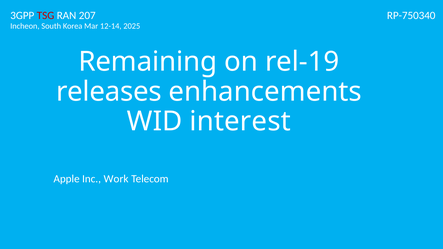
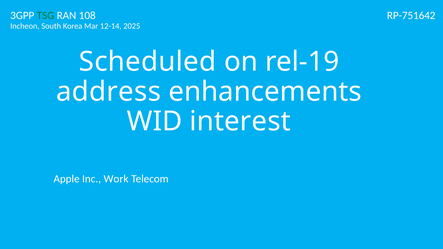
TSG colour: red -> green (46, 16)
207: 207 -> 108 (87, 16)
RP-750340: RP-750340 -> RP-751642 (411, 16)
Remaining: Remaining -> Scheduled (148, 62)
releases: releases -> address (109, 92)
